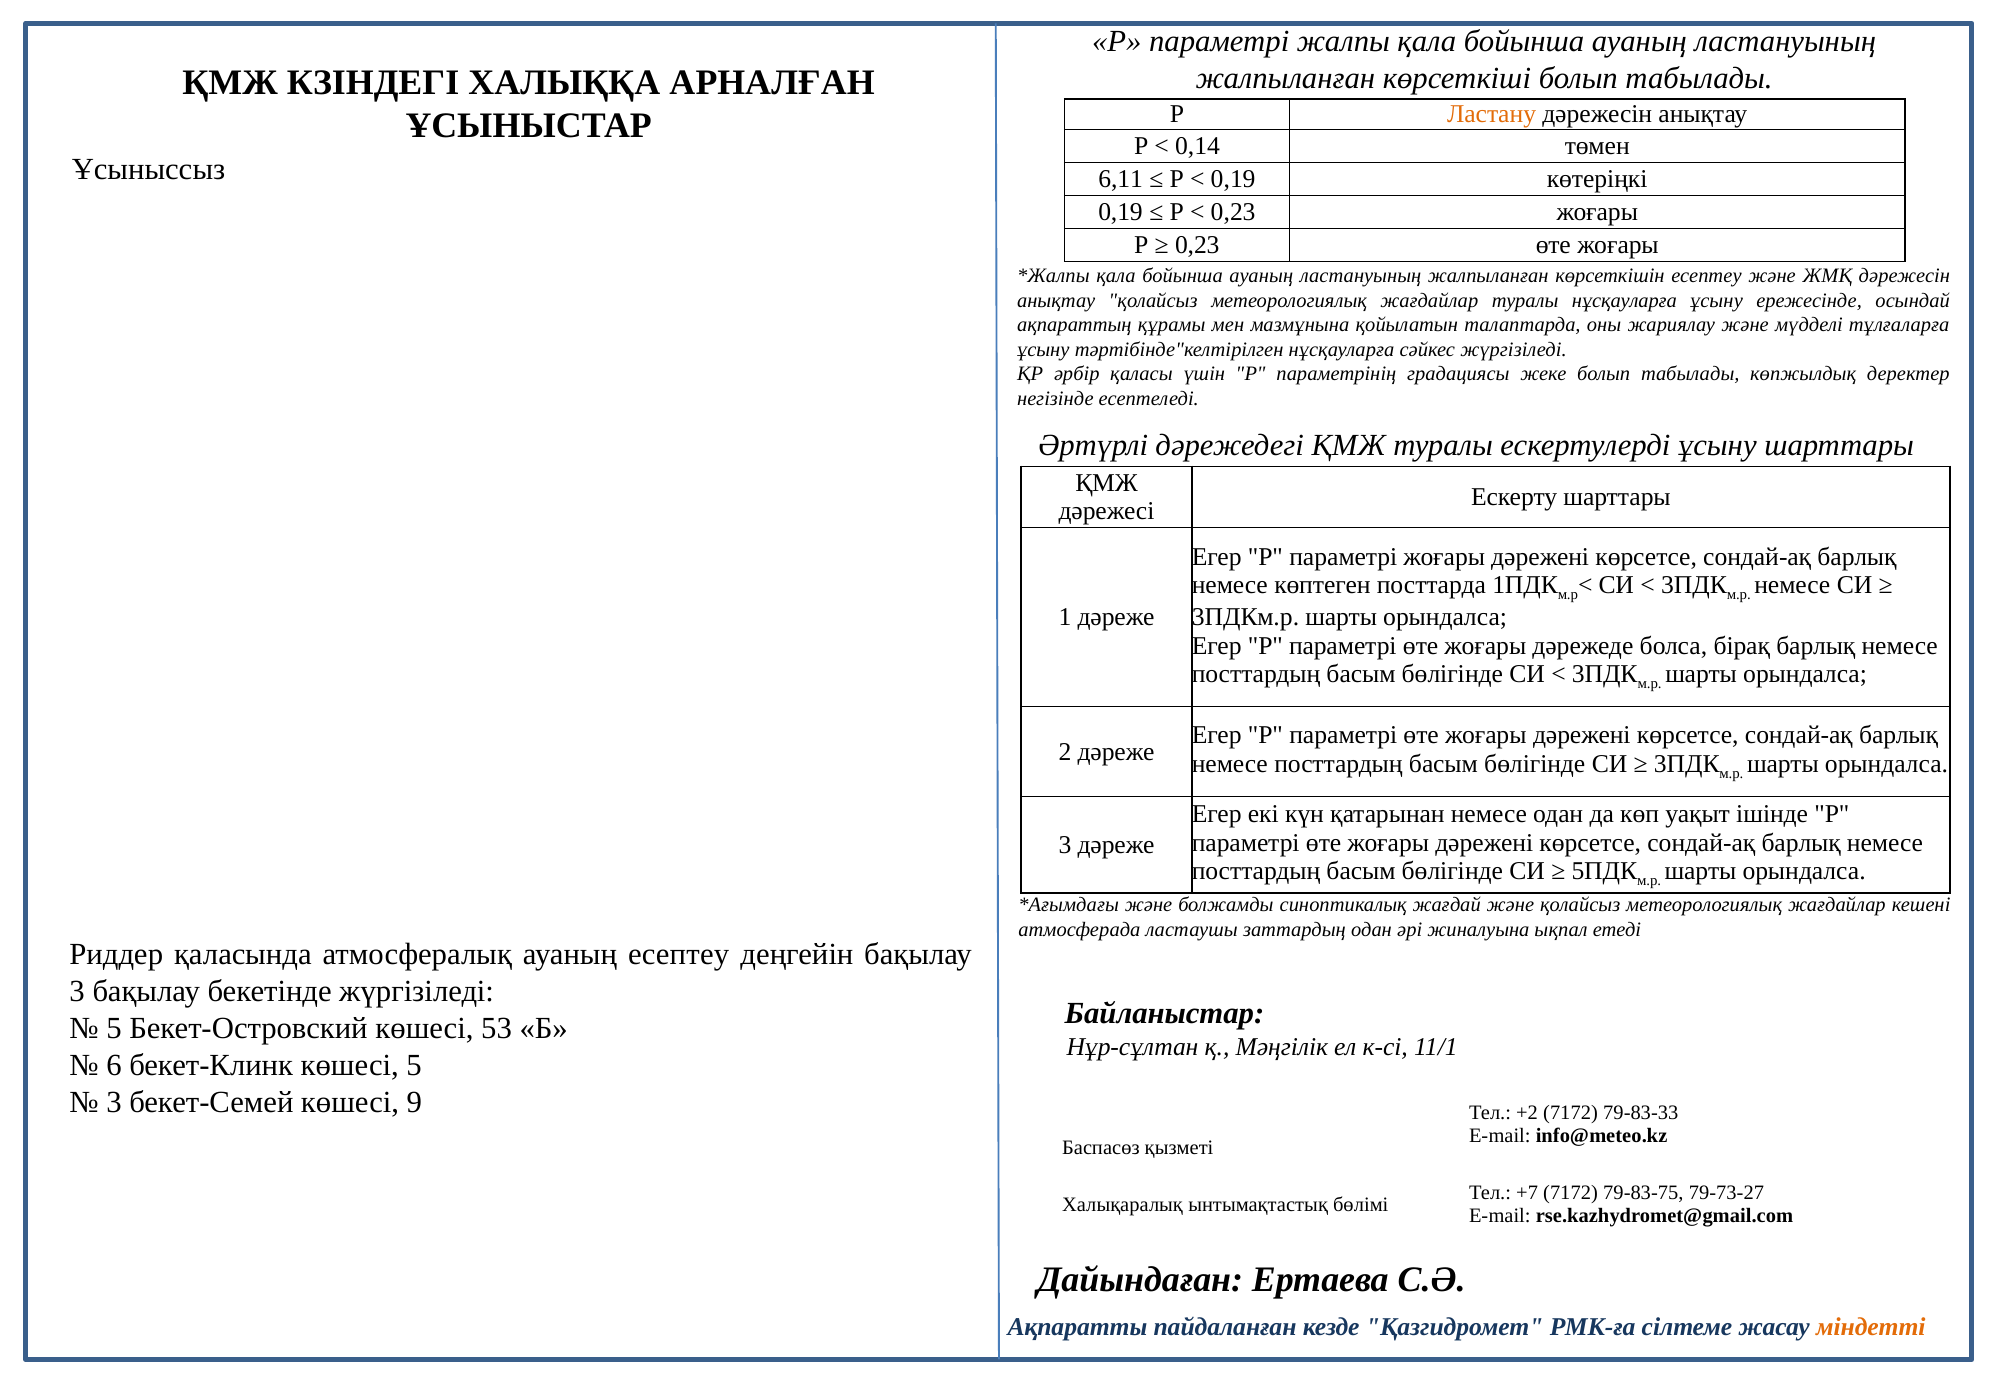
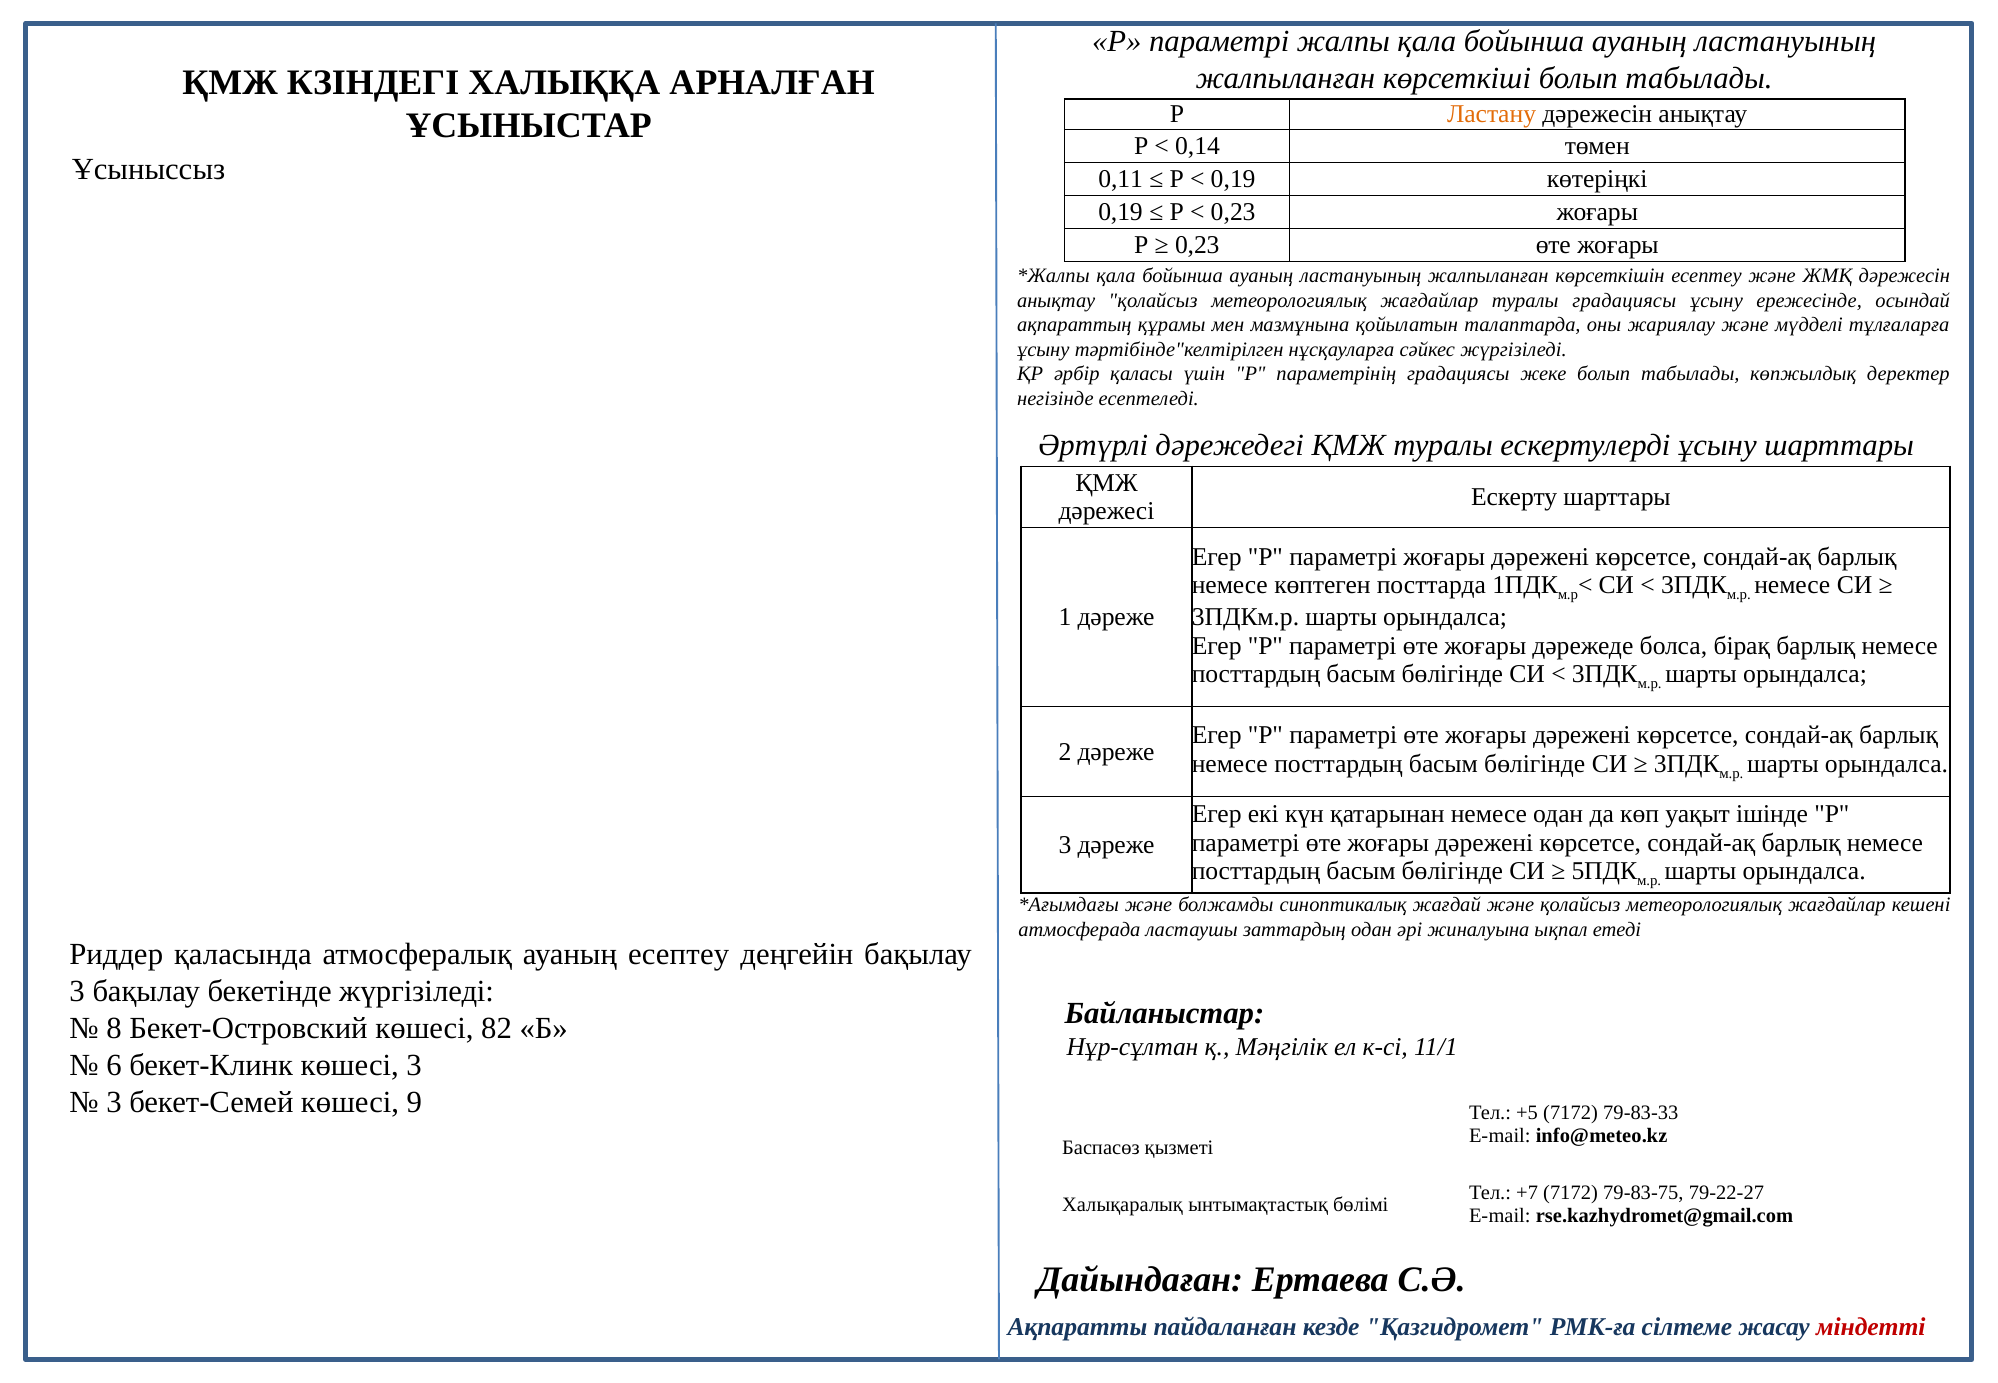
6,11: 6,11 -> 0,11 (1121, 179)
туралы нұсқауларға: нұсқауларға -> градациясы (1624, 300)
5: 5 -> 8 (114, 1029)
53: 53 -> 82 (497, 1029)
көшесі 5: 5 -> 3 (414, 1066)
+2: +2 -> +5 (1527, 1113)
79-73-27: 79-73-27 -> 79-22-27 (1726, 1193)
міндетті colour: orange -> red (1871, 1327)
